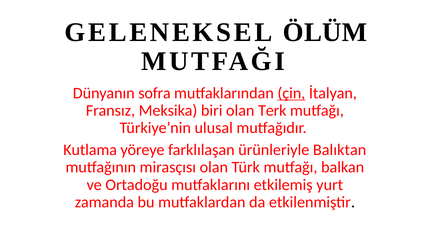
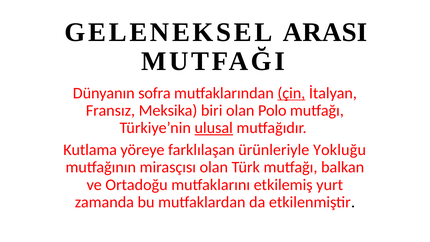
ÖLÜM: ÖLÜM -> ARASI (325, 32)
Terk: Terk -> Polo (272, 110)
ulusal underline: none -> present (214, 128)
Balıktan: Balıktan -> Yokluğu (340, 150)
